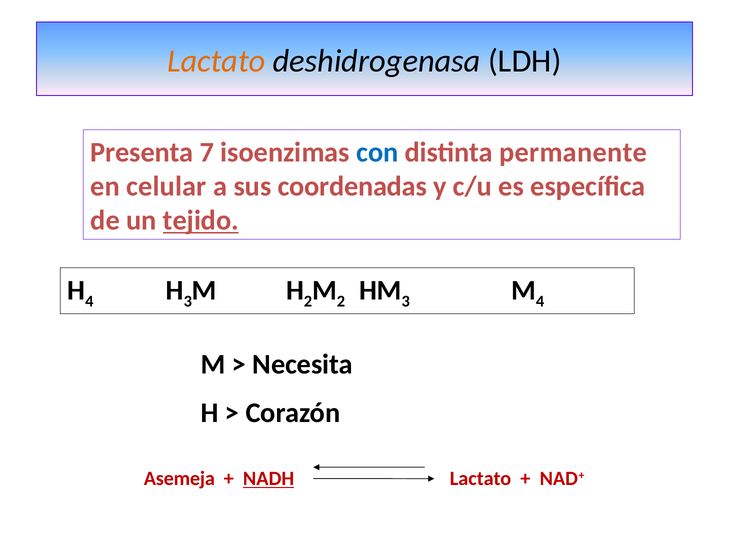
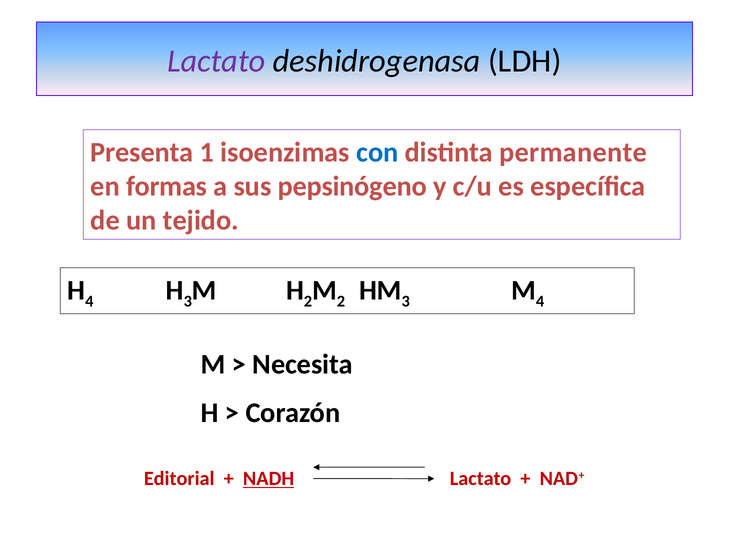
Lactato colour: orange -> purple (216, 61)
7: 7 -> 1 (207, 152)
celular: celular -> formas (167, 186)
coordenadas: coordenadas -> pepsinógeno (352, 186)
tejido underline: present -> none (201, 220)
Asemeja: Asemeja -> Editorial (179, 478)
